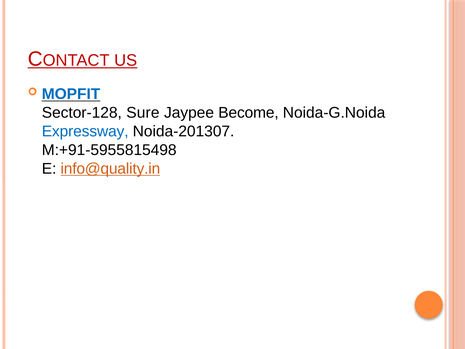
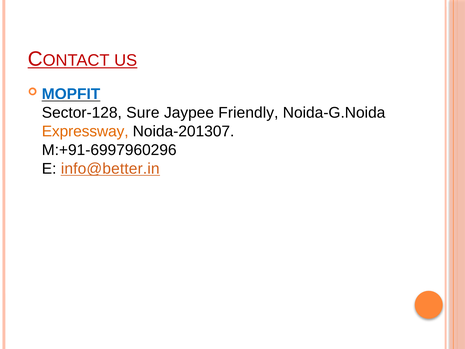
Become: Become -> Friendly (248, 113)
Expressway colour: blue -> orange (85, 131)
M:+91-5955815498: M:+91-5955815498 -> M:+91-6997960296 (109, 150)
info@quality.in: info@quality.in -> info@better.in (110, 168)
